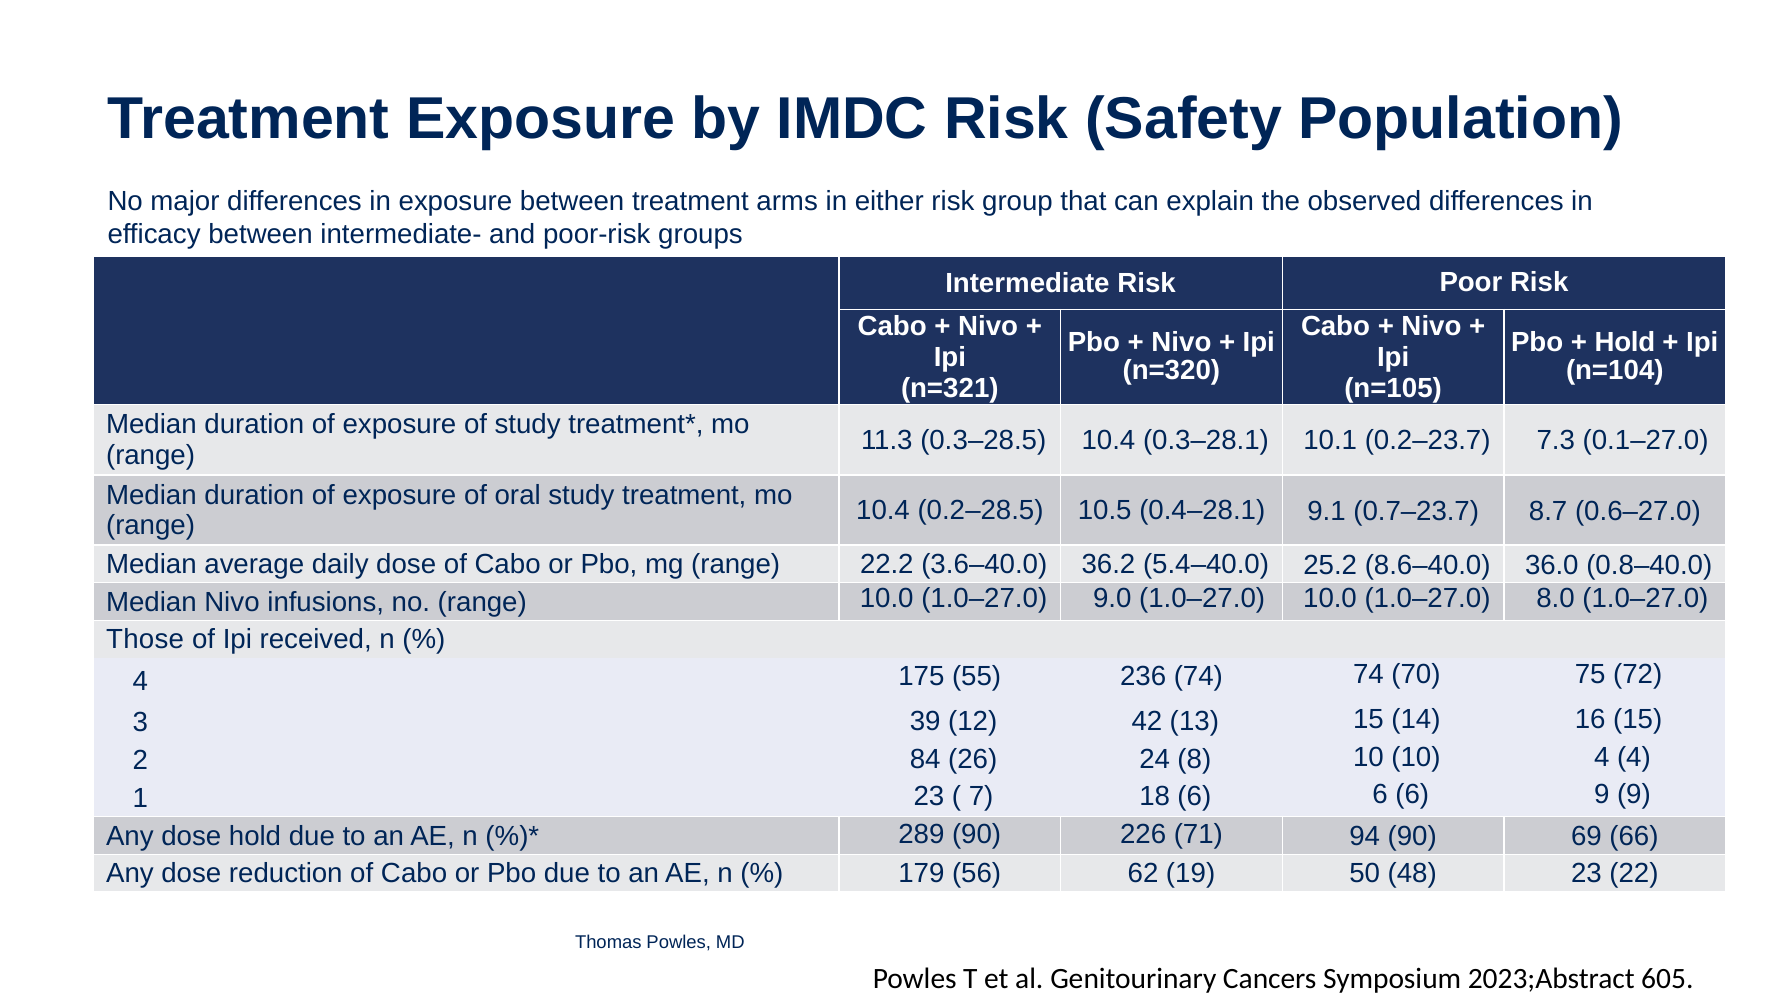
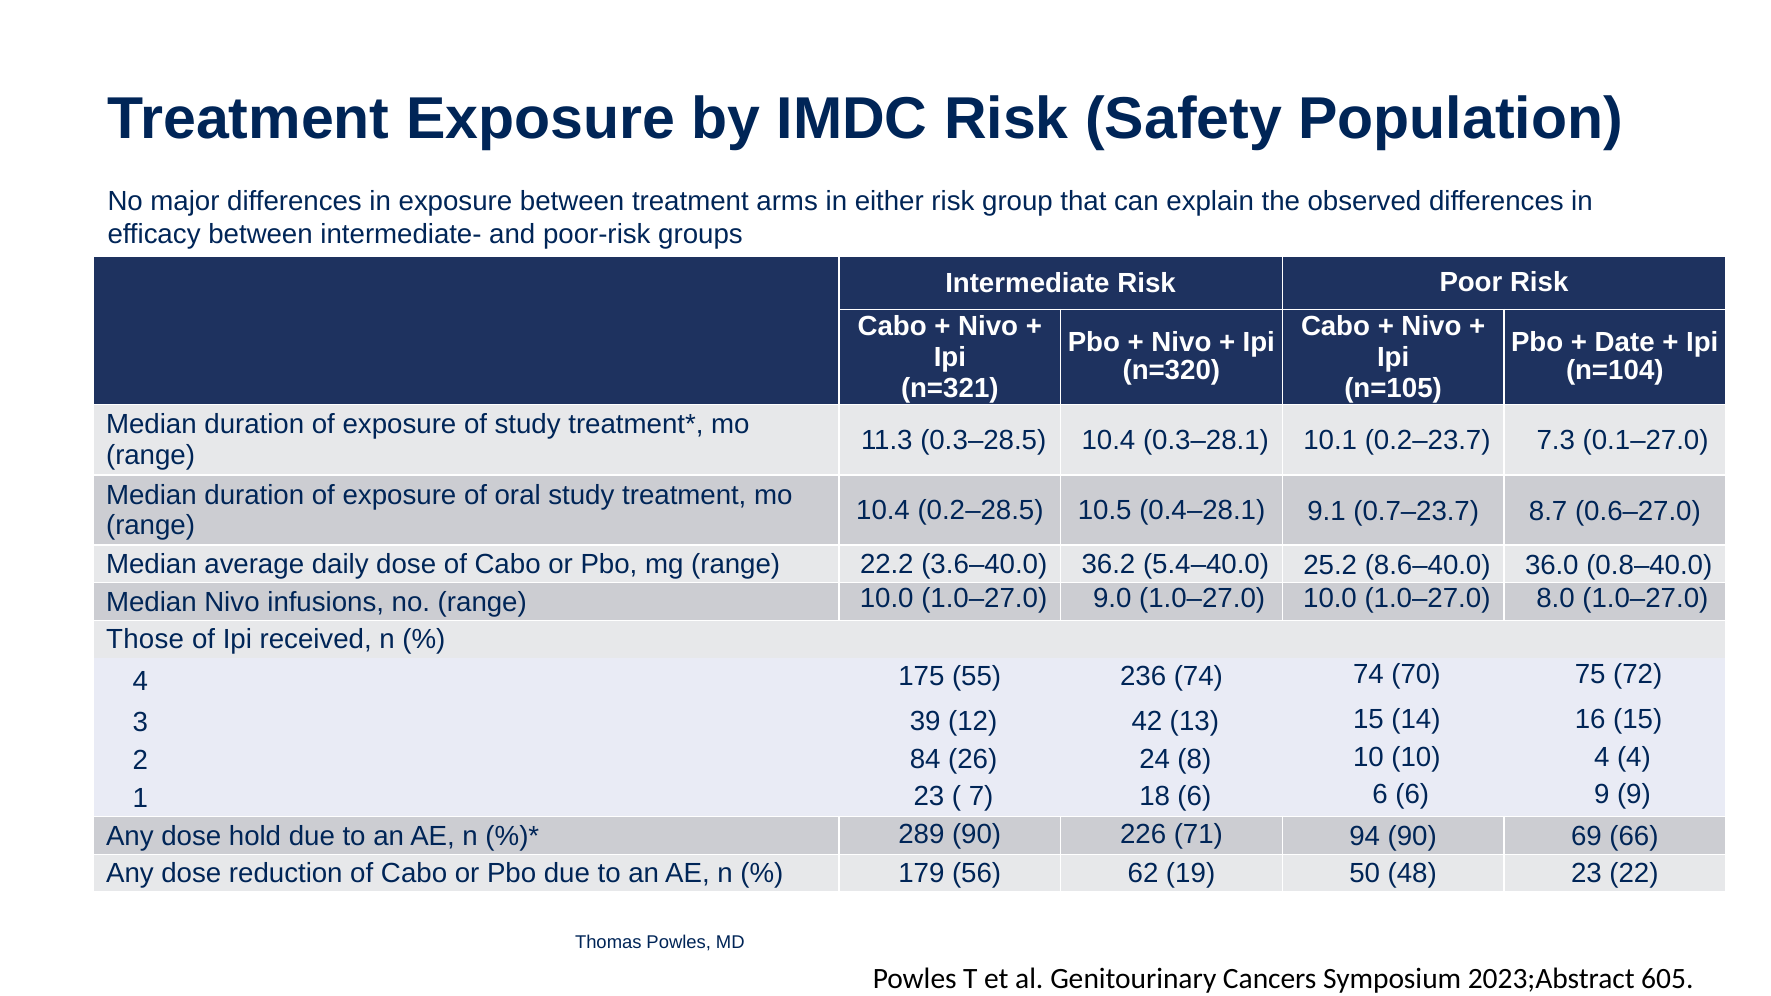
Hold: Hold -> Date (1625, 342)
